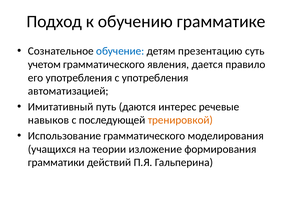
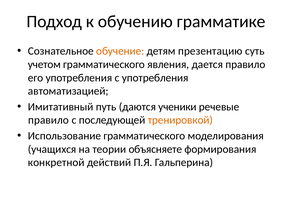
обучение colour: blue -> orange (120, 51)
интерес: интерес -> ученики (177, 107)
навыков: навыков -> правило (49, 120)
изложение: изложение -> объясняете (155, 149)
грамматики: грамматики -> конкретной (56, 163)
